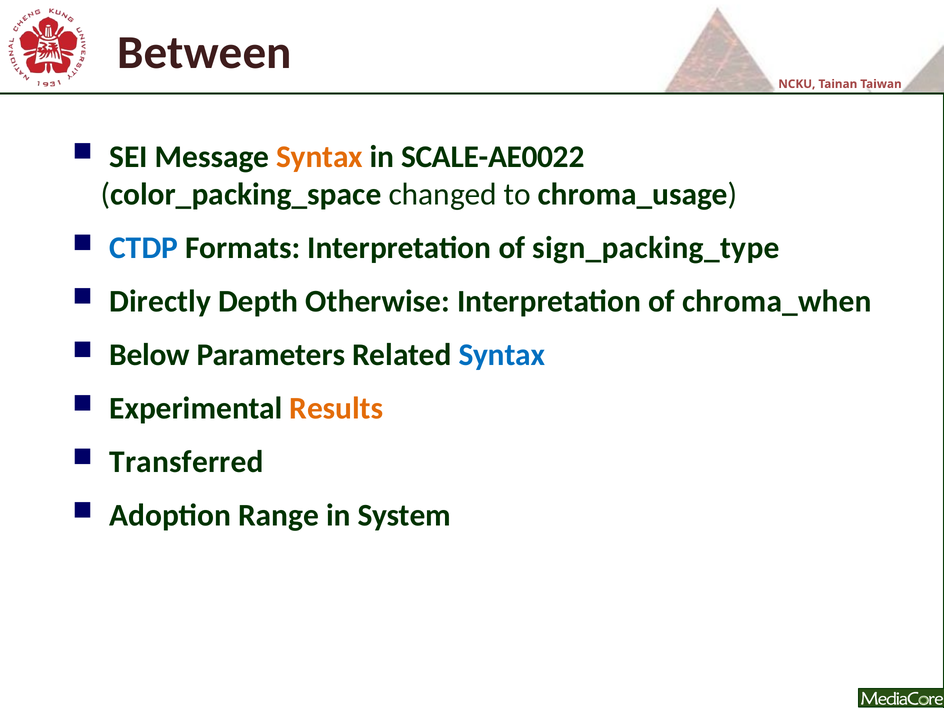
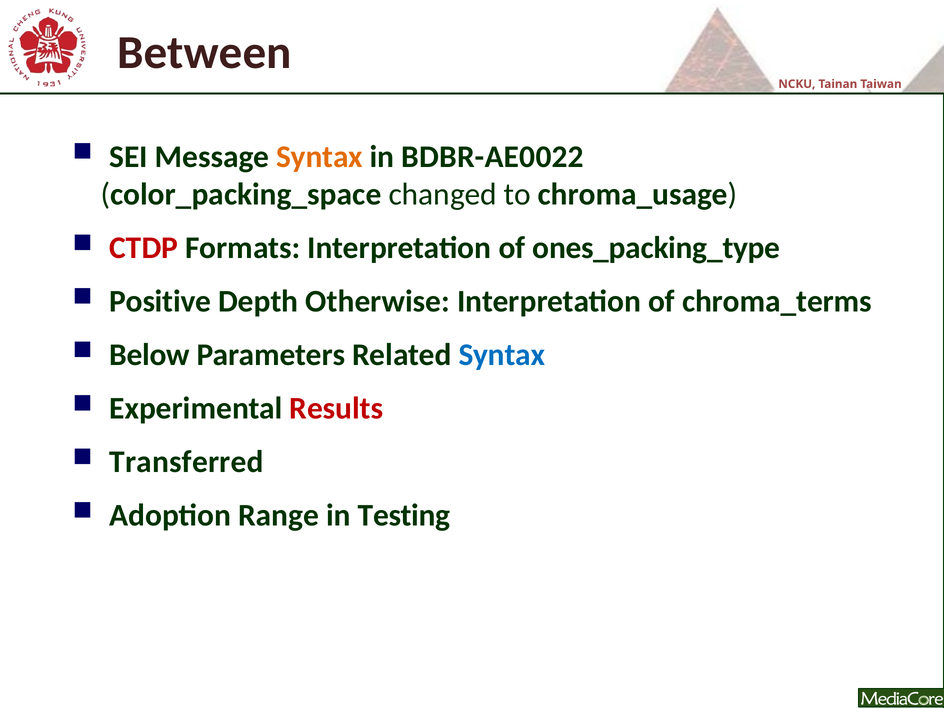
SCALE-AE0022: SCALE-AE0022 -> BDBR-AE0022 (493, 157)
CTDP colour: blue -> red (144, 248)
sign_packing_type: sign_packing_type -> ones_packing_type (656, 248)
Directly: Directly -> Positive (160, 301)
chroma_when: chroma_when -> chroma_terms (777, 301)
Results colour: orange -> red (336, 408)
System: System -> Testing (404, 515)
